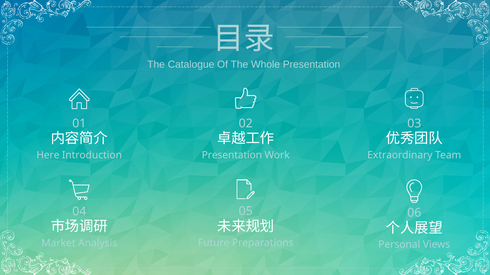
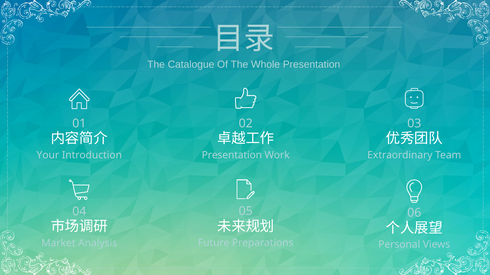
Here: Here -> Your (48, 155)
